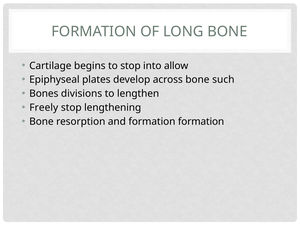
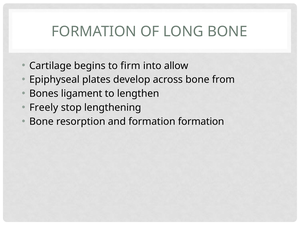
to stop: stop -> firm (130, 66)
such: such -> from (223, 80)
divisions: divisions -> ligament (82, 94)
